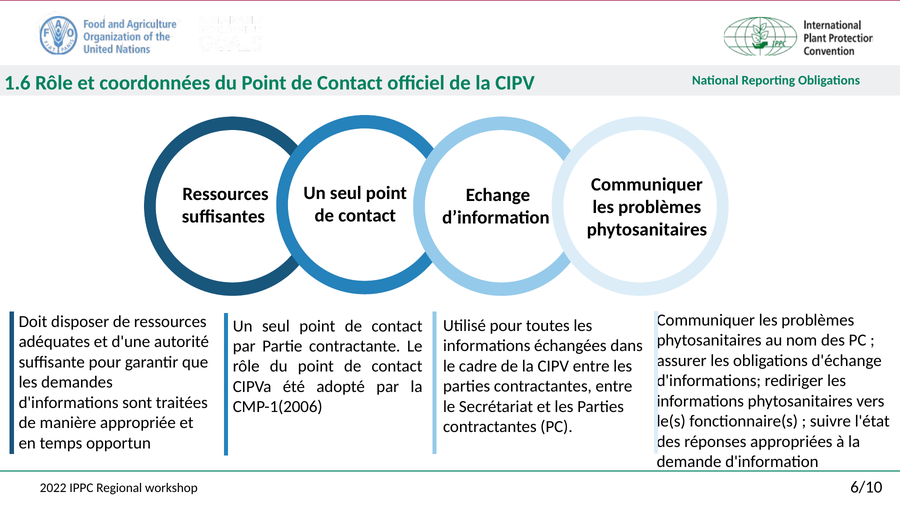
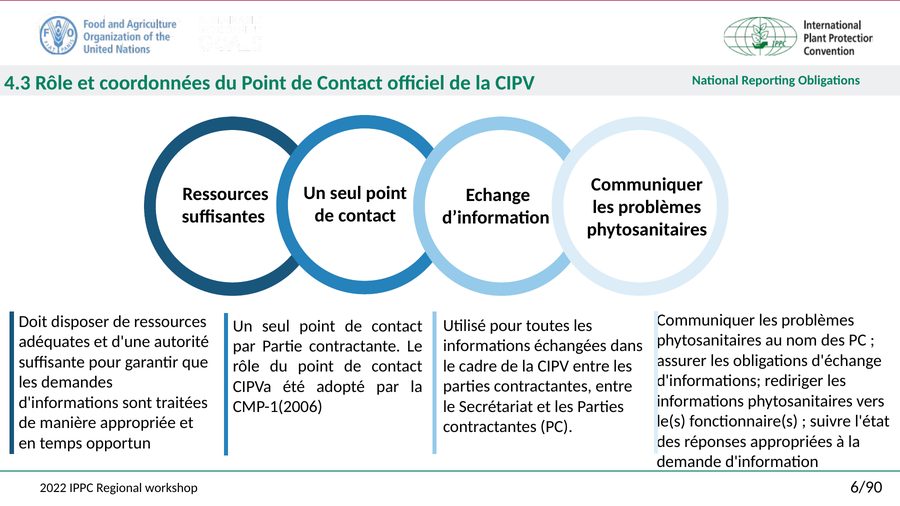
1.6: 1.6 -> 4.3 (17, 83)
6/10: 6/10 -> 6/90 (866, 487)
